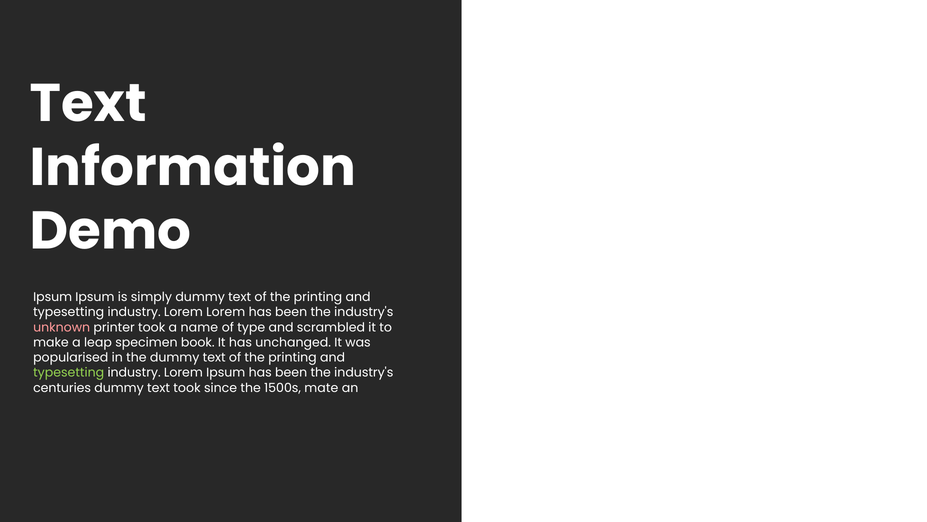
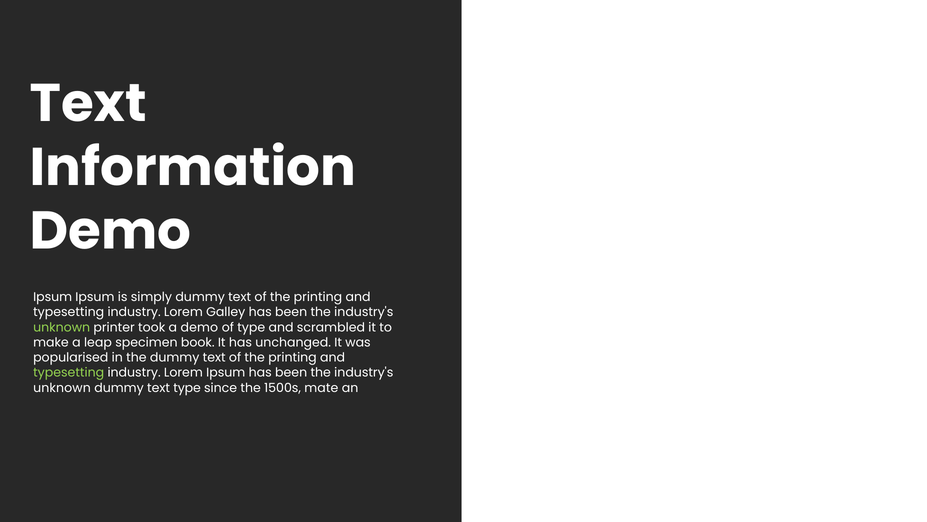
Lorem Lorem: Lorem -> Galley (226, 312)
unknown colour: pink -> light green (62, 327)
a name: name -> demo (199, 327)
centuries: centuries -> unknown (62, 387)
text took: took -> type (187, 387)
